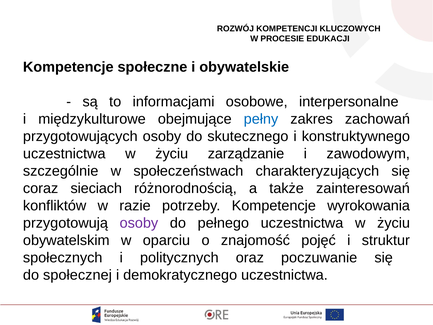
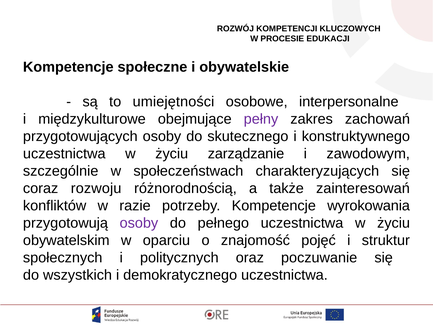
informacjami: informacjami -> umiejętności (173, 102)
pełny colour: blue -> purple (261, 119)
sieciach: sieciach -> rozwoju (96, 188)
społecznej: społecznej -> wszystkich (78, 275)
